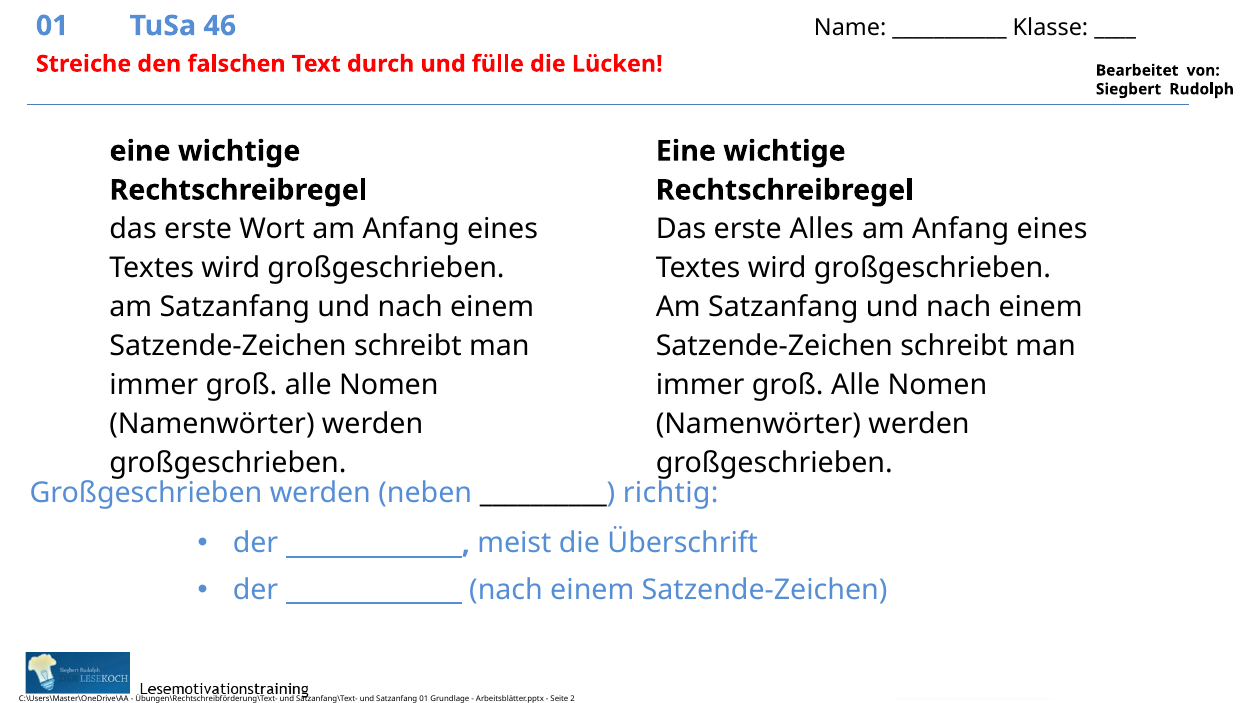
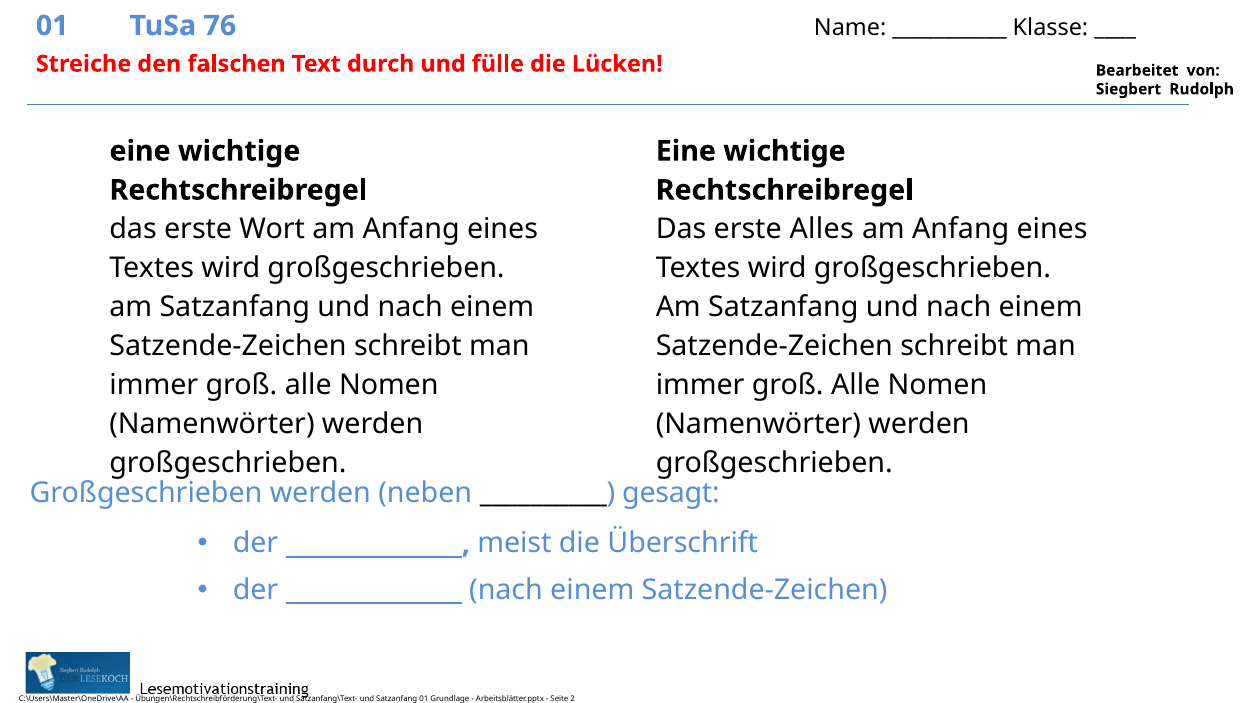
46: 46 -> 76 (220, 26)
richtig: richtig -> gesagt (671, 493)
